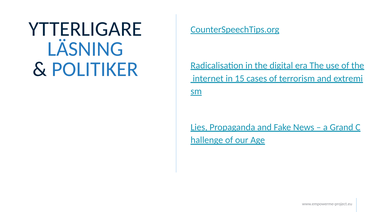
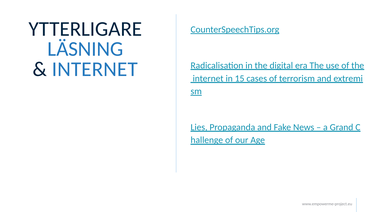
POLITIKER: POLITIKER -> INTERNET (95, 69)
